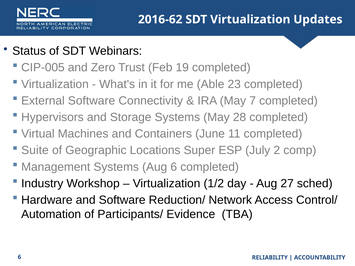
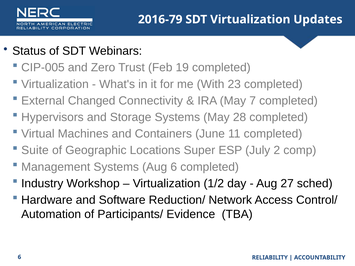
2016-62: 2016-62 -> 2016-79 (160, 19)
Able: Able -> With (211, 84)
External Software: Software -> Changed (92, 101)
